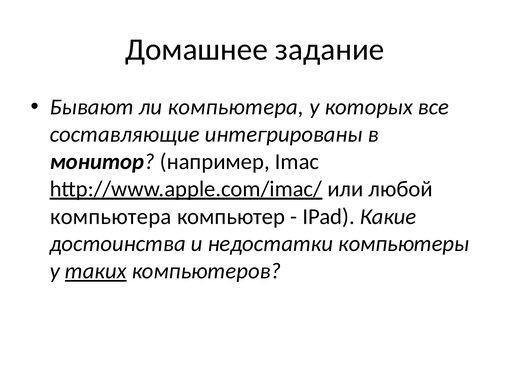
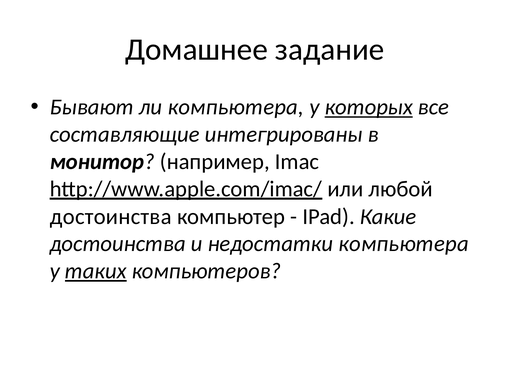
которых underline: none -> present (369, 107)
компьютера: компьютера -> достоинства (111, 216)
недостатки компьютеры: компьютеры -> компьютера (404, 244)
